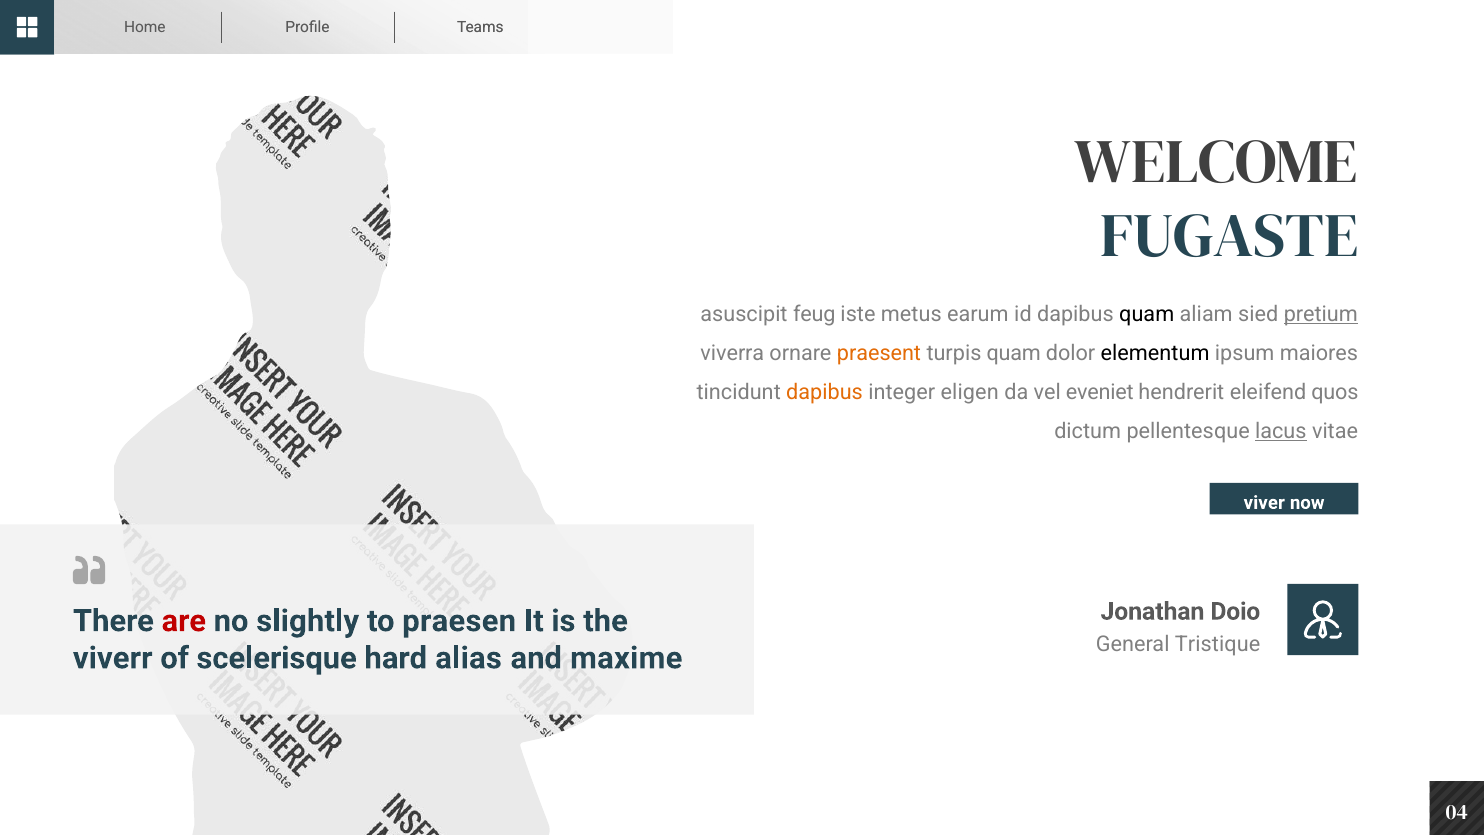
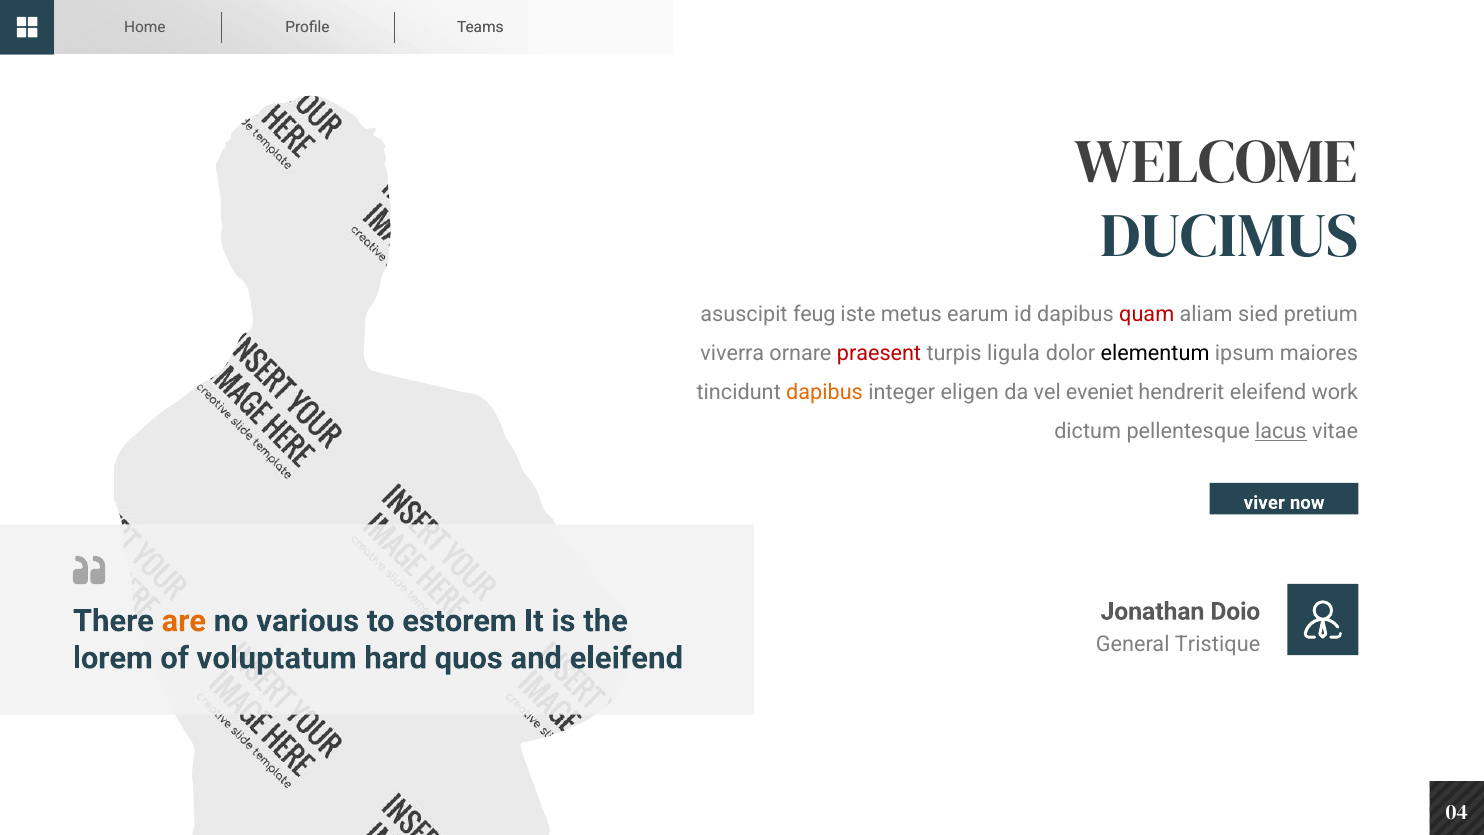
FUGASTE: FUGASTE -> DUCIMUS (1230, 236)
quam colour: black -> red (1147, 314)
pretium underline: present -> none (1321, 314)
praesent colour: orange -> red (879, 353)
turpis quam: quam -> ligula (1014, 353)
quos: quos -> work (1335, 392)
are colour: red -> orange (184, 621)
slightly: slightly -> various (308, 621)
praesen: praesen -> estorem (459, 621)
viverr: viverr -> lorem (113, 658)
scelerisque: scelerisque -> voluptatum (276, 658)
alias: alias -> quos (469, 658)
and maxime: maxime -> eleifend (626, 658)
